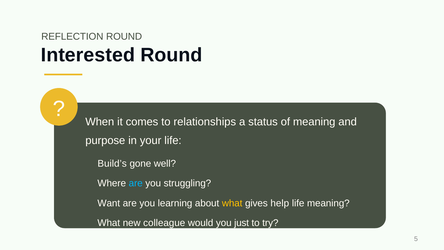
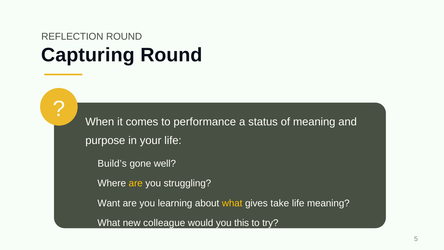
Interested: Interested -> Capturing (88, 55)
relationships: relationships -> performance (205, 122)
are colour: light blue -> yellow (136, 183)
help: help -> take (280, 203)
just: just -> this (242, 223)
